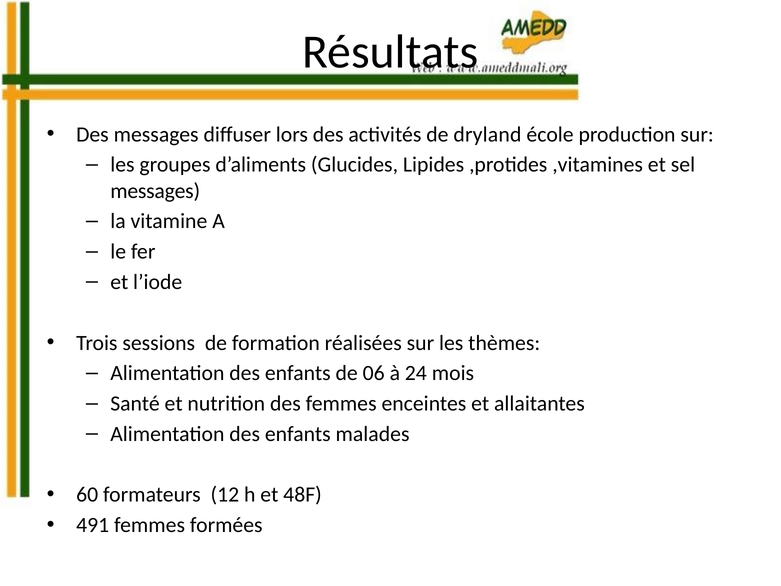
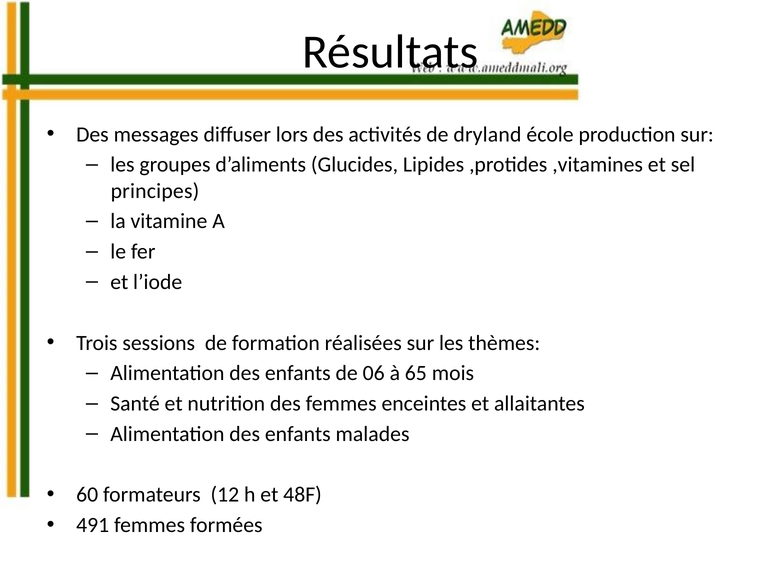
messages: messages -> principes (155, 191)
24: 24 -> 65 (416, 373)
